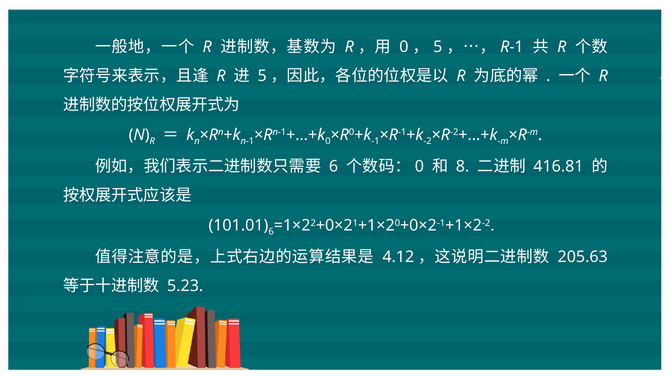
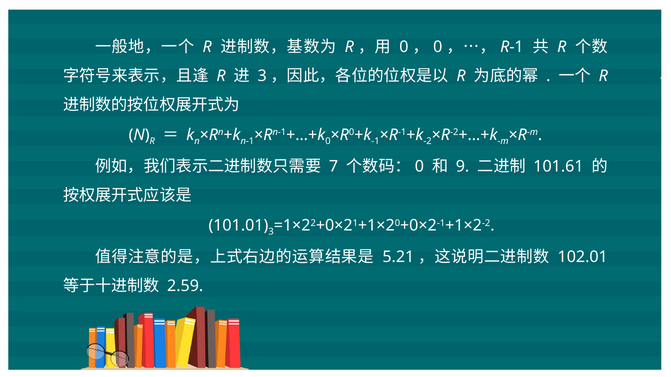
5: 5 -> 0 (438, 47)
5: 5 -> 3 (262, 76)
6: 6 -> 7 (334, 167)
8: 8 -> 9 (462, 167)
416.81: 416.81 -> 101.61 (558, 167)
101.01 6: 6 -> 3 (271, 232)
4.12: 4.12 -> 5.21 (398, 257)
205.63: 205.63 -> 102.01 (583, 257)
5.23: 5.23 -> 2.59 (185, 286)
